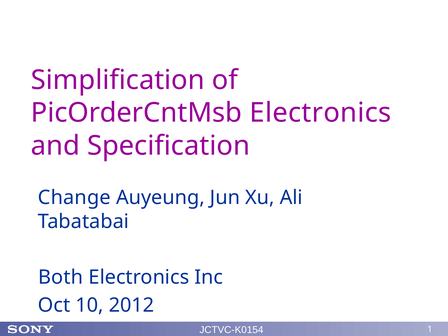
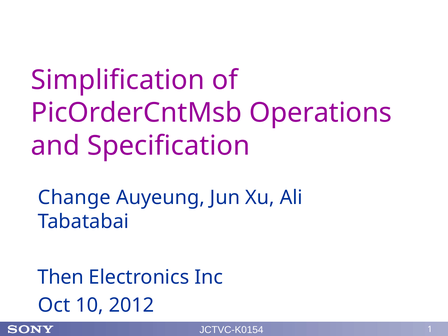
PicOrderCntMsb Electronics: Electronics -> Operations (321, 113)
Both: Both -> Then (61, 277)
